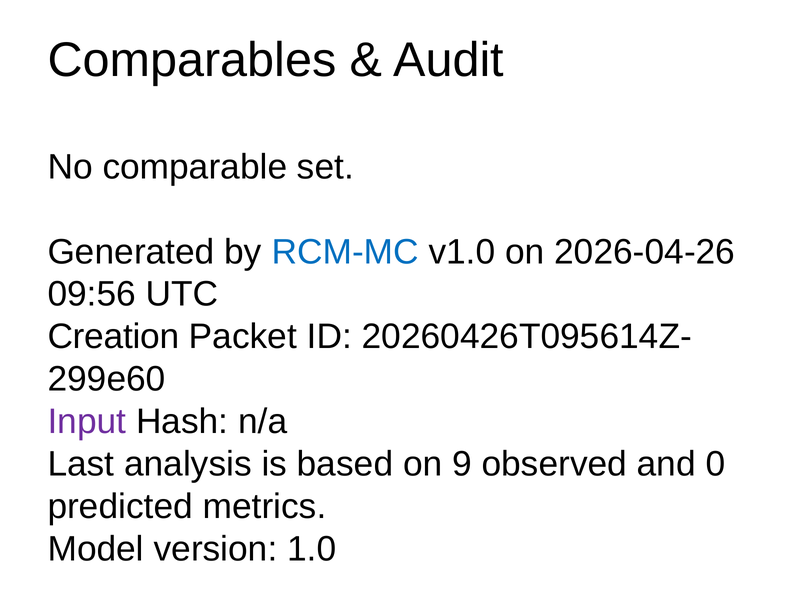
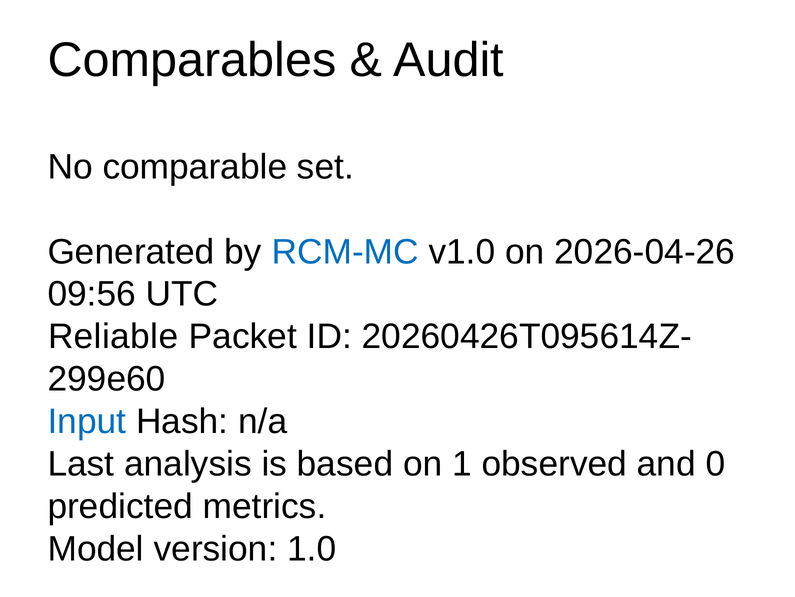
Creation: Creation -> Reliable (113, 336)
Input colour: purple -> blue (87, 421)
9: 9 -> 1 (462, 464)
